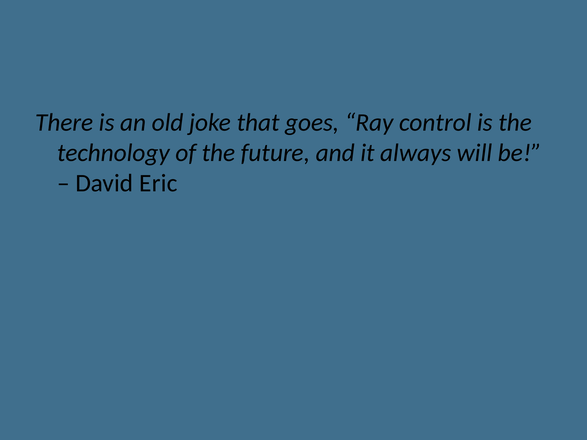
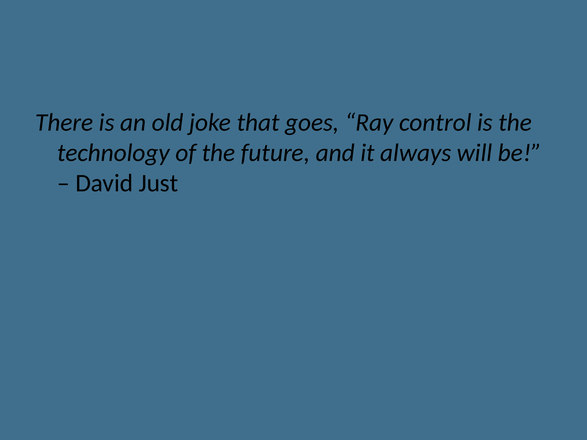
Eric: Eric -> Just (158, 183)
